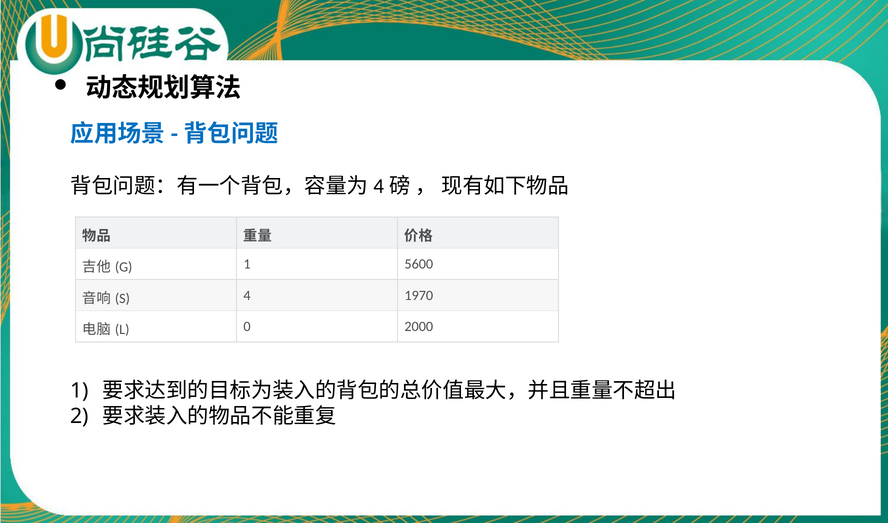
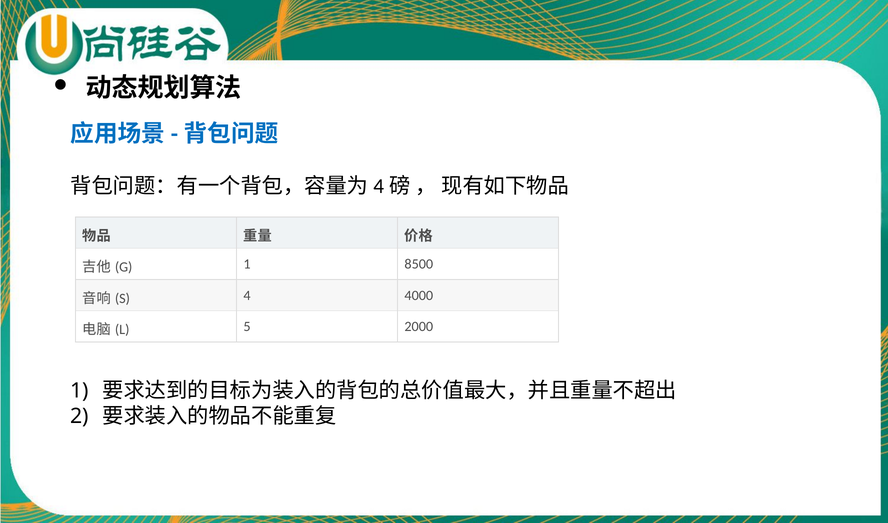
5600: 5600 -> 8500 (419, 264)
1970: 1970 -> 4000 (419, 295)
0: 0 -> 5 (247, 326)
